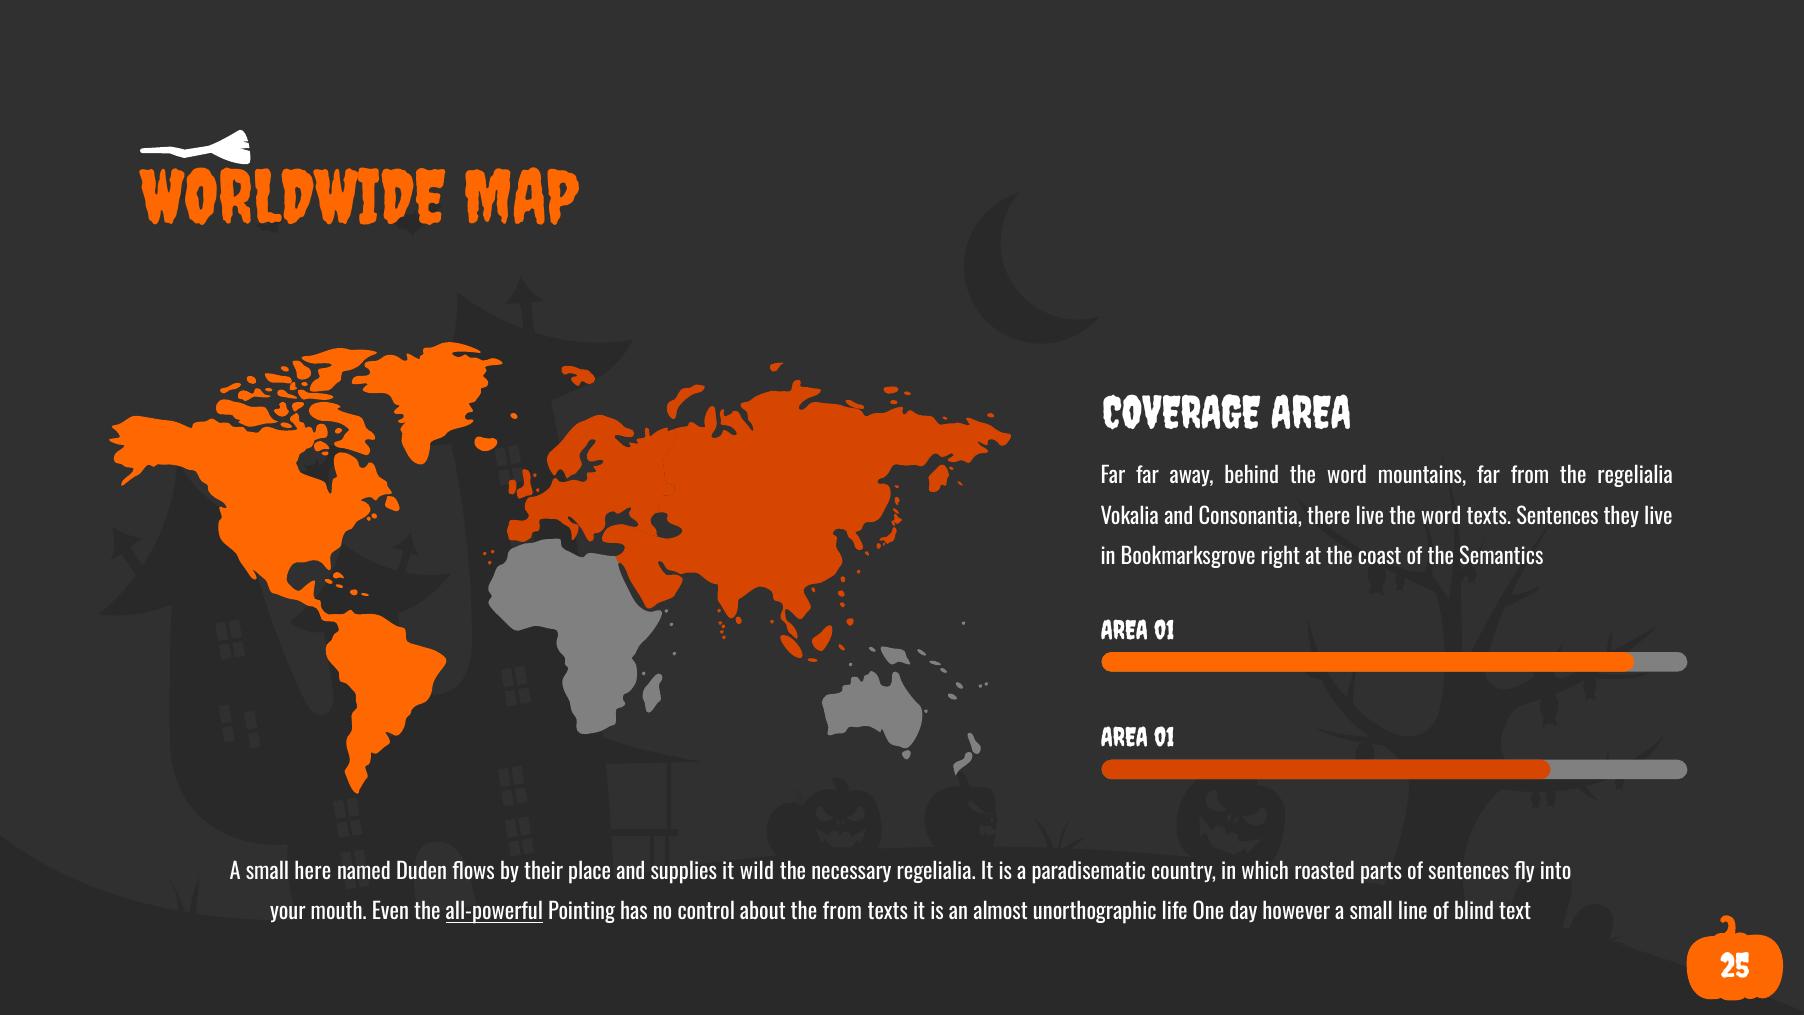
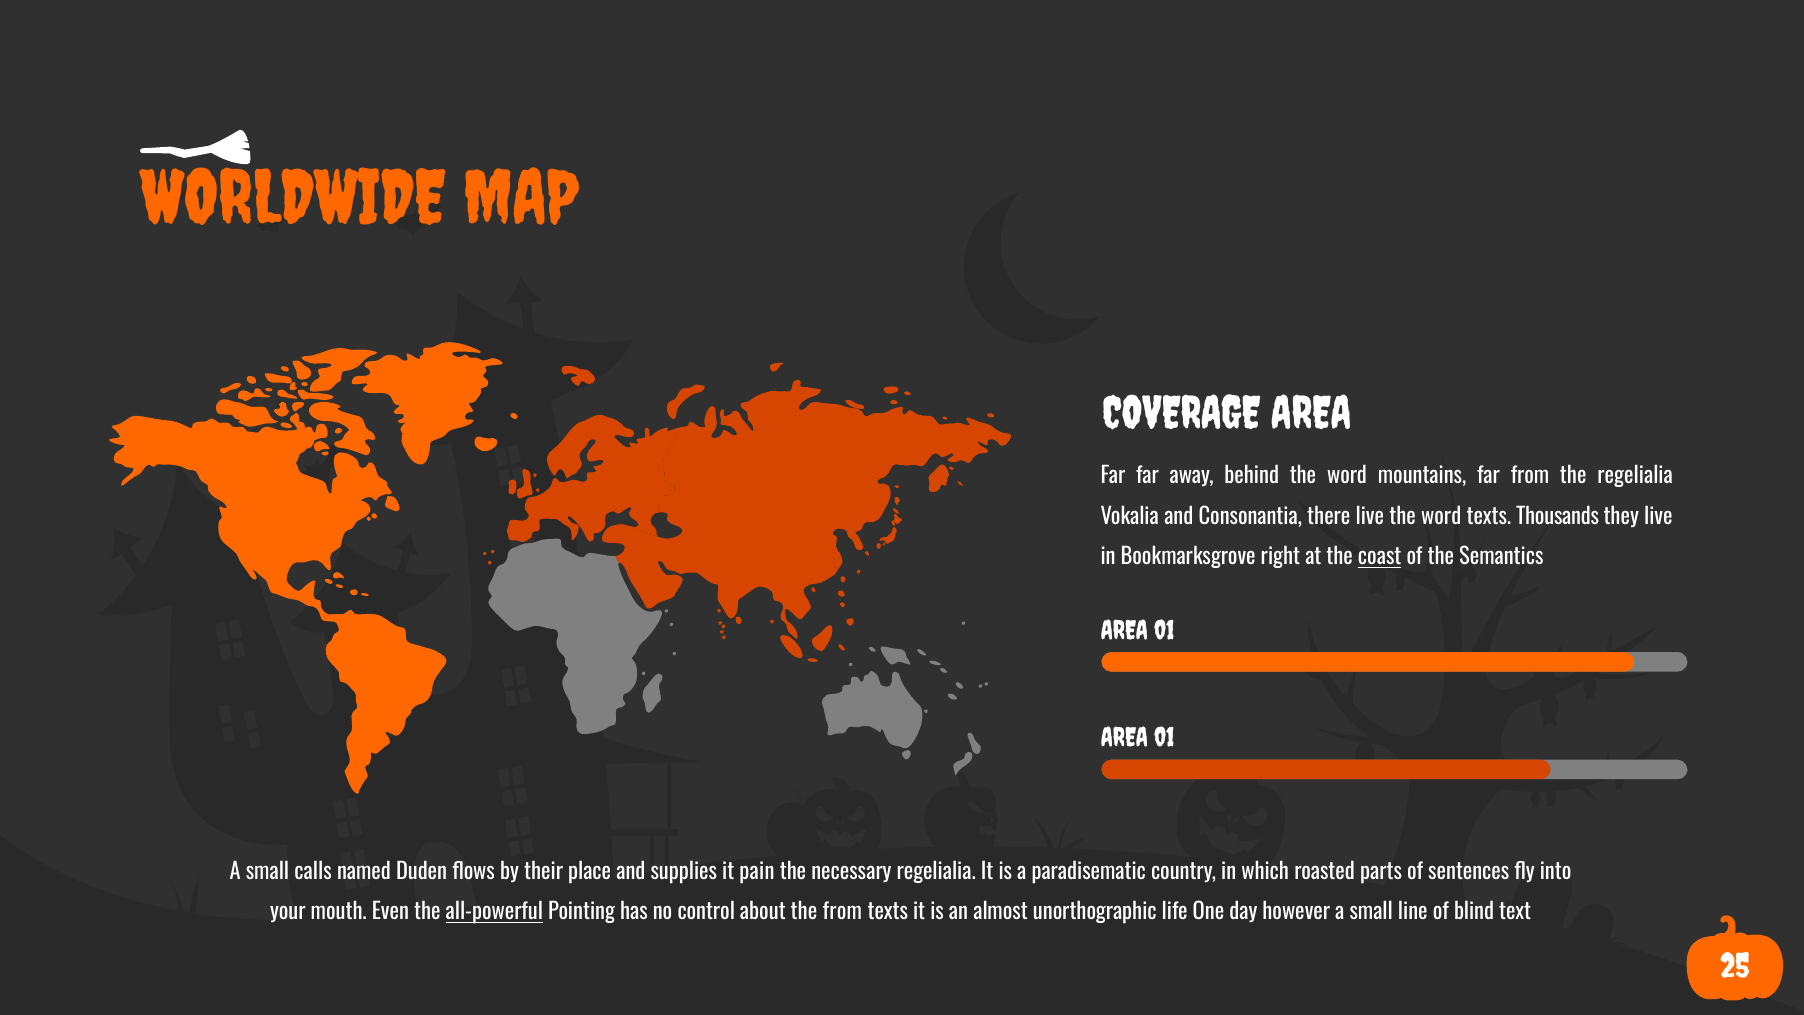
texts Sentences: Sentences -> Thousands (1558, 517)
coast underline: none -> present (1380, 557)
here: here -> calls (313, 872)
wild: wild -> pain (757, 872)
